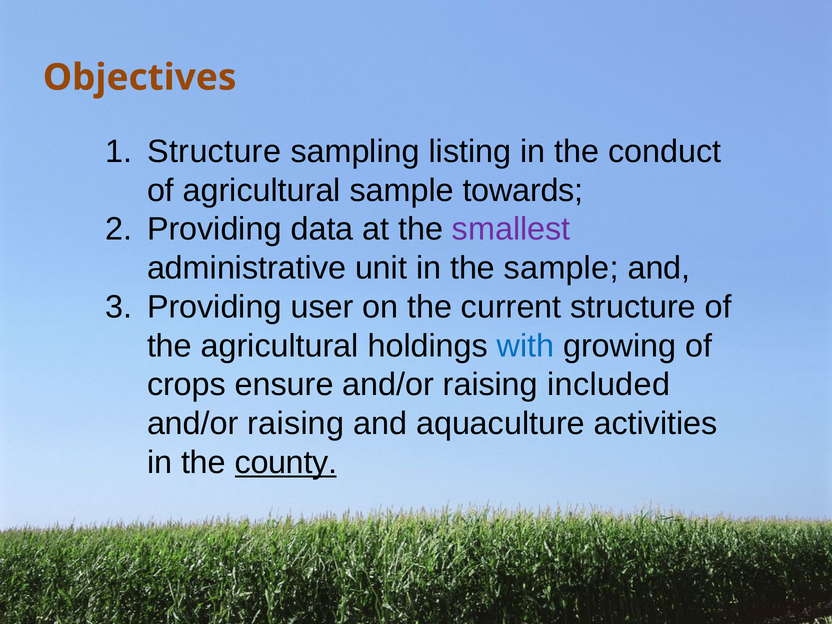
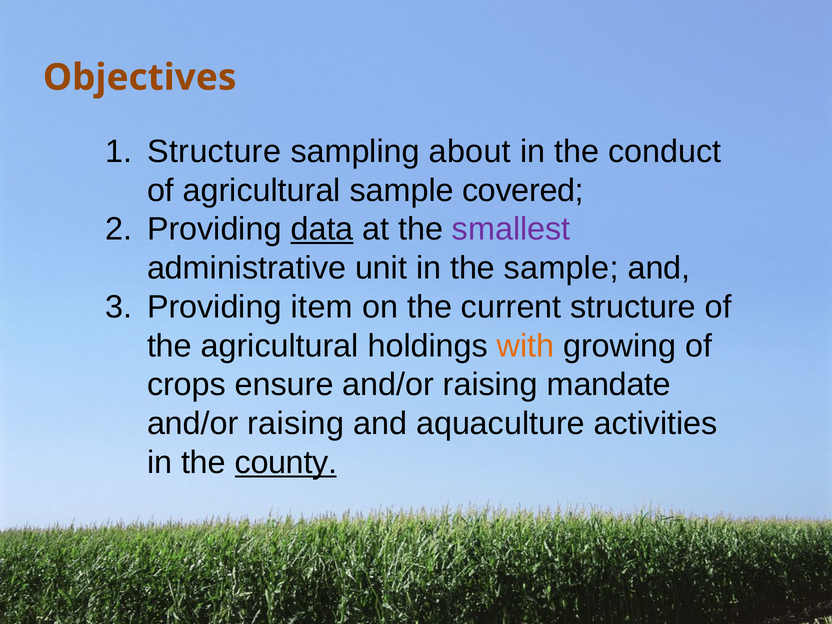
listing: listing -> about (470, 152)
towards: towards -> covered (523, 190)
data underline: none -> present (322, 229)
user: user -> item (322, 307)
with colour: blue -> orange (526, 346)
included: included -> mandate (609, 385)
